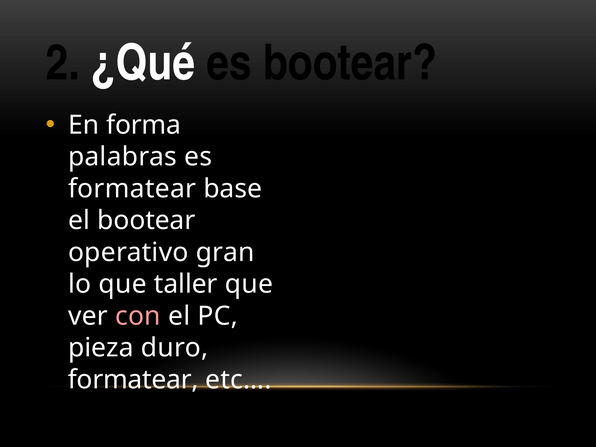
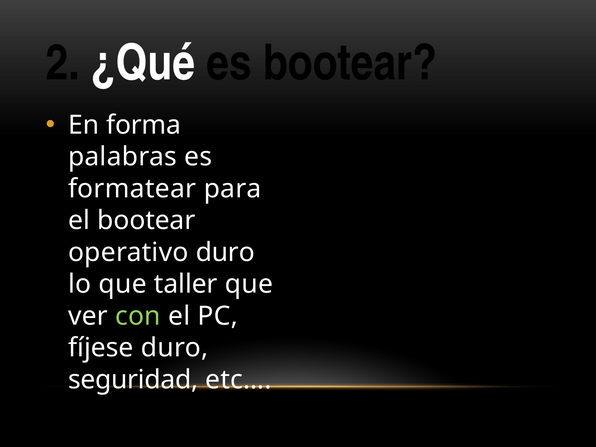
base: base -> para (233, 189)
operativo gran: gran -> duro (225, 252)
con colour: pink -> light green (138, 316)
pieza: pieza -> fíjese (101, 348)
formatear: formatear -> seguridad (133, 380)
